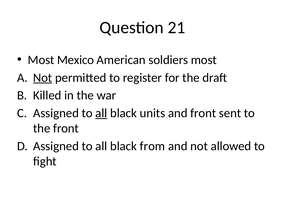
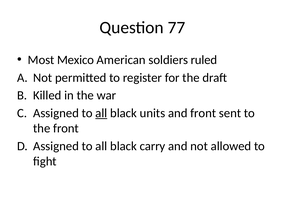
21: 21 -> 77 (176, 28)
soldiers most: most -> ruled (204, 60)
Not underline: present -> none (43, 78)
from: from -> carry (153, 146)
